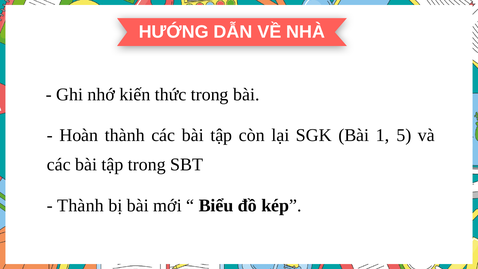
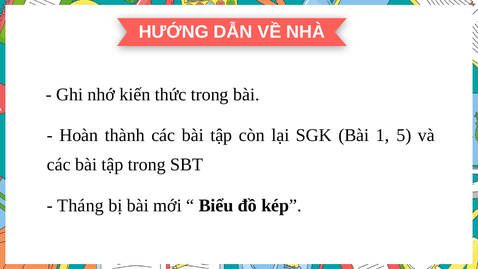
Thành: Thành -> Tháng (81, 205)
